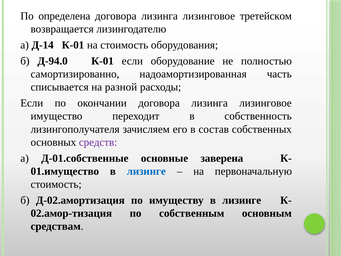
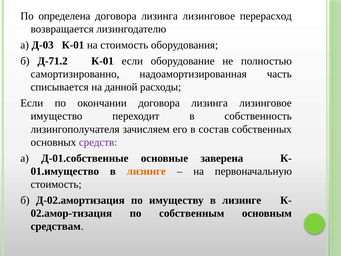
третейском: третейском -> перерасход (266, 16)
Д-14: Д-14 -> Д-03 (43, 45)
Д-94.0: Д-94.0 -> Д-71.2 (53, 61)
разной: разной -> данной (121, 87)
лизинге colour: blue -> orange (146, 171)
